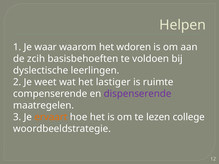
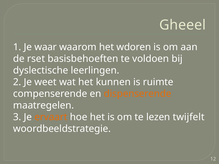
Helpen: Helpen -> Gheeel (183, 25)
zcih: zcih -> rset (36, 59)
lastiger: lastiger -> kunnen (113, 82)
dispenserende colour: purple -> orange (138, 94)
college: college -> twijfelt (189, 117)
